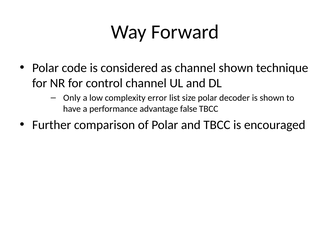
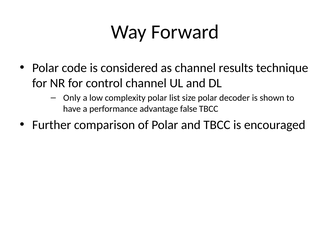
channel shown: shown -> results (236, 68)
complexity error: error -> polar (157, 98)
